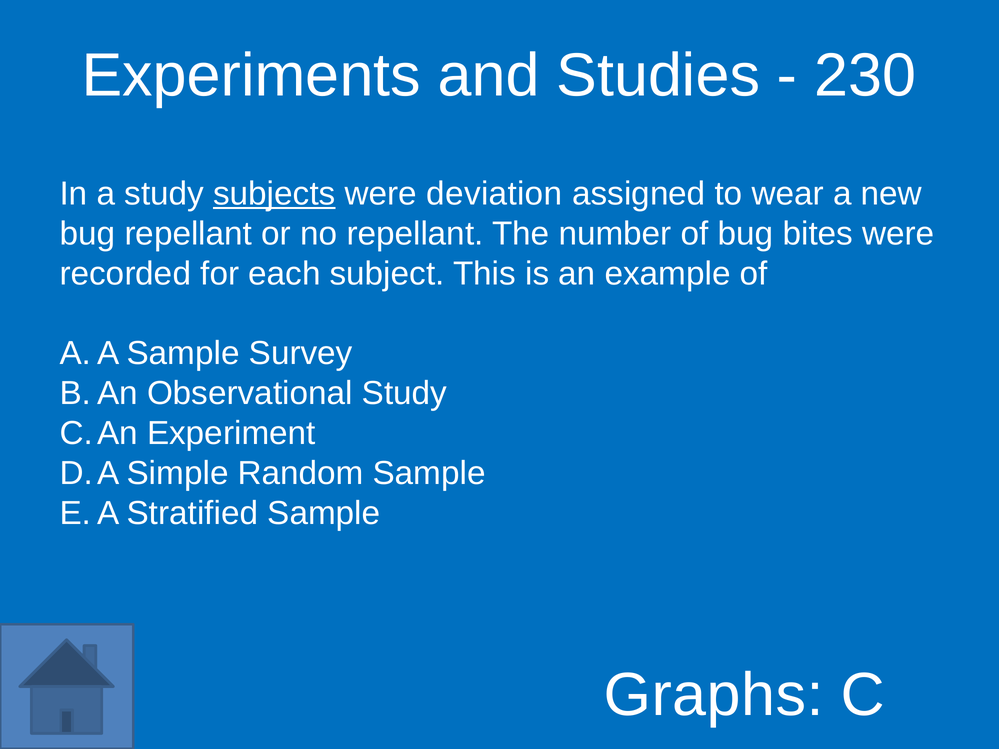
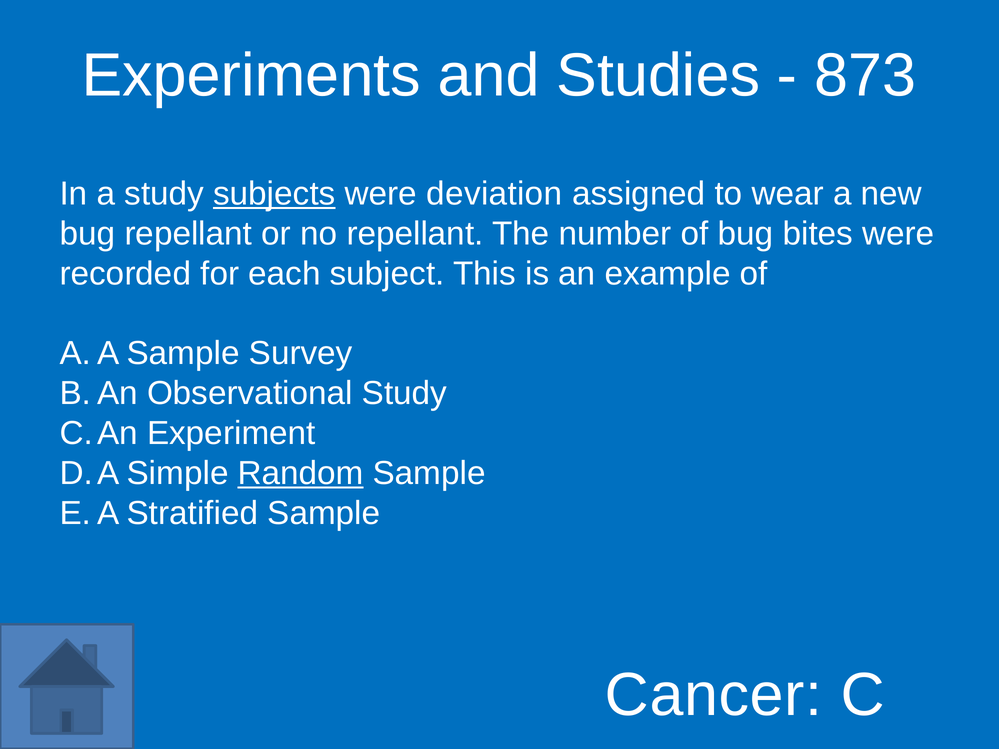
230: 230 -> 873 (865, 76)
Random underline: none -> present (301, 473)
Graphs: Graphs -> Cancer (714, 695)
